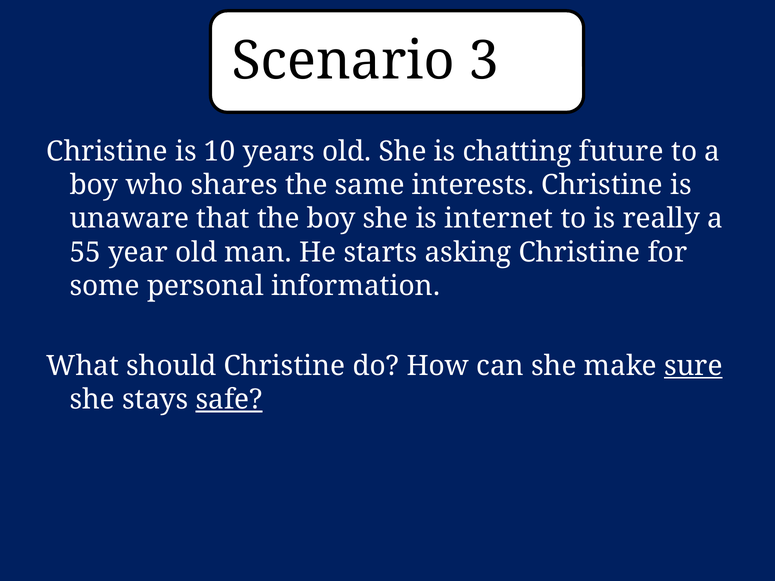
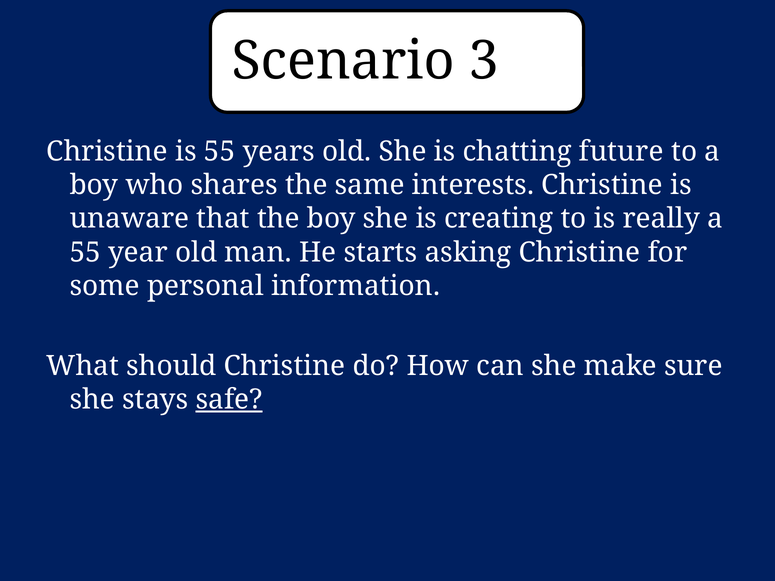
is 10: 10 -> 55 (220, 152)
internet: internet -> creating (499, 219)
sure underline: present -> none (693, 366)
